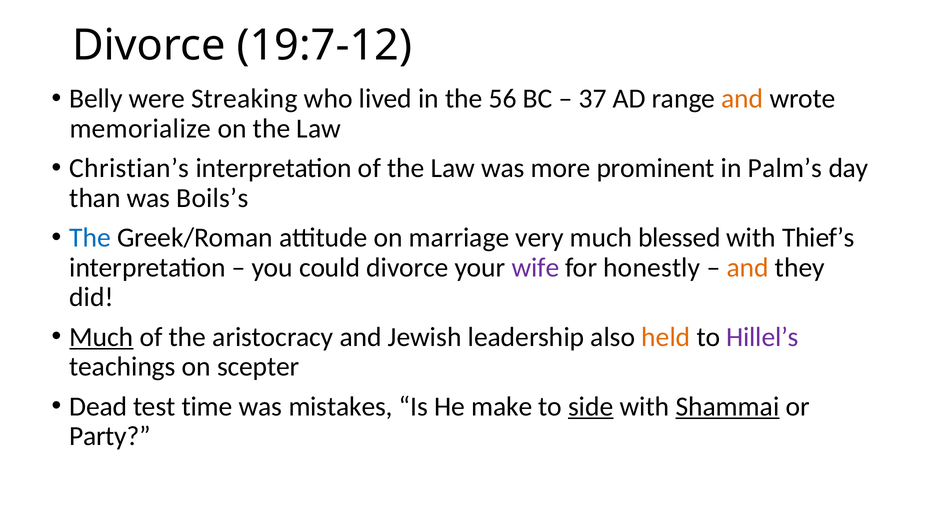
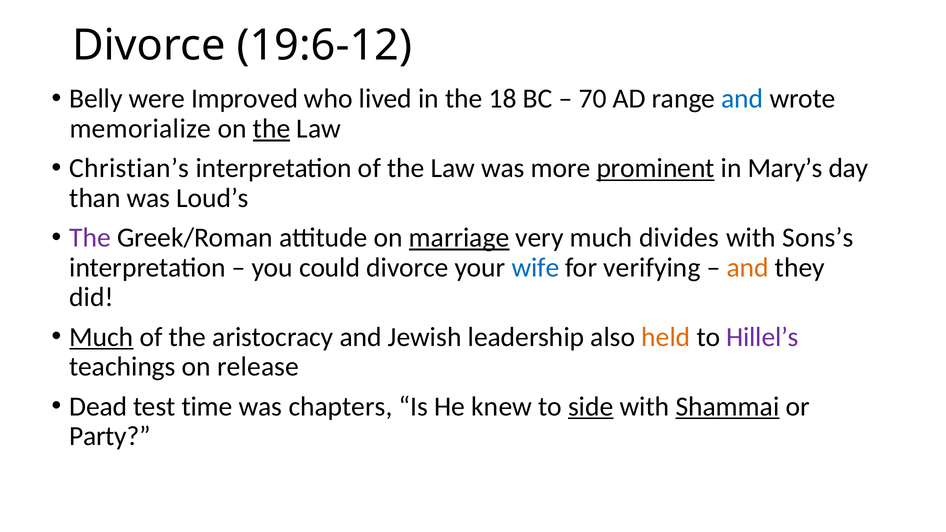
19:7-12: 19:7-12 -> 19:6-12 (324, 45)
Streaking: Streaking -> Improved (245, 99)
56: 56 -> 18 (503, 99)
37: 37 -> 70 (593, 99)
and colour: orange -> blue (742, 99)
the underline: none -> present (272, 129)
prominent underline: none -> present (656, 168)
Palm’s: Palm’s -> Mary’s (785, 168)
Boils’s: Boils’s -> Loud’s (213, 198)
The colour: blue -> purple (90, 238)
marriage underline: none -> present (459, 238)
blessed: blessed -> divides (679, 238)
Thief’s: Thief’s -> Sons’s (818, 238)
wife colour: purple -> blue (535, 268)
honestly: honestly -> verifying (652, 268)
scepter: scepter -> release (258, 367)
mistakes: mistakes -> chapters (340, 407)
make: make -> knew (502, 407)
